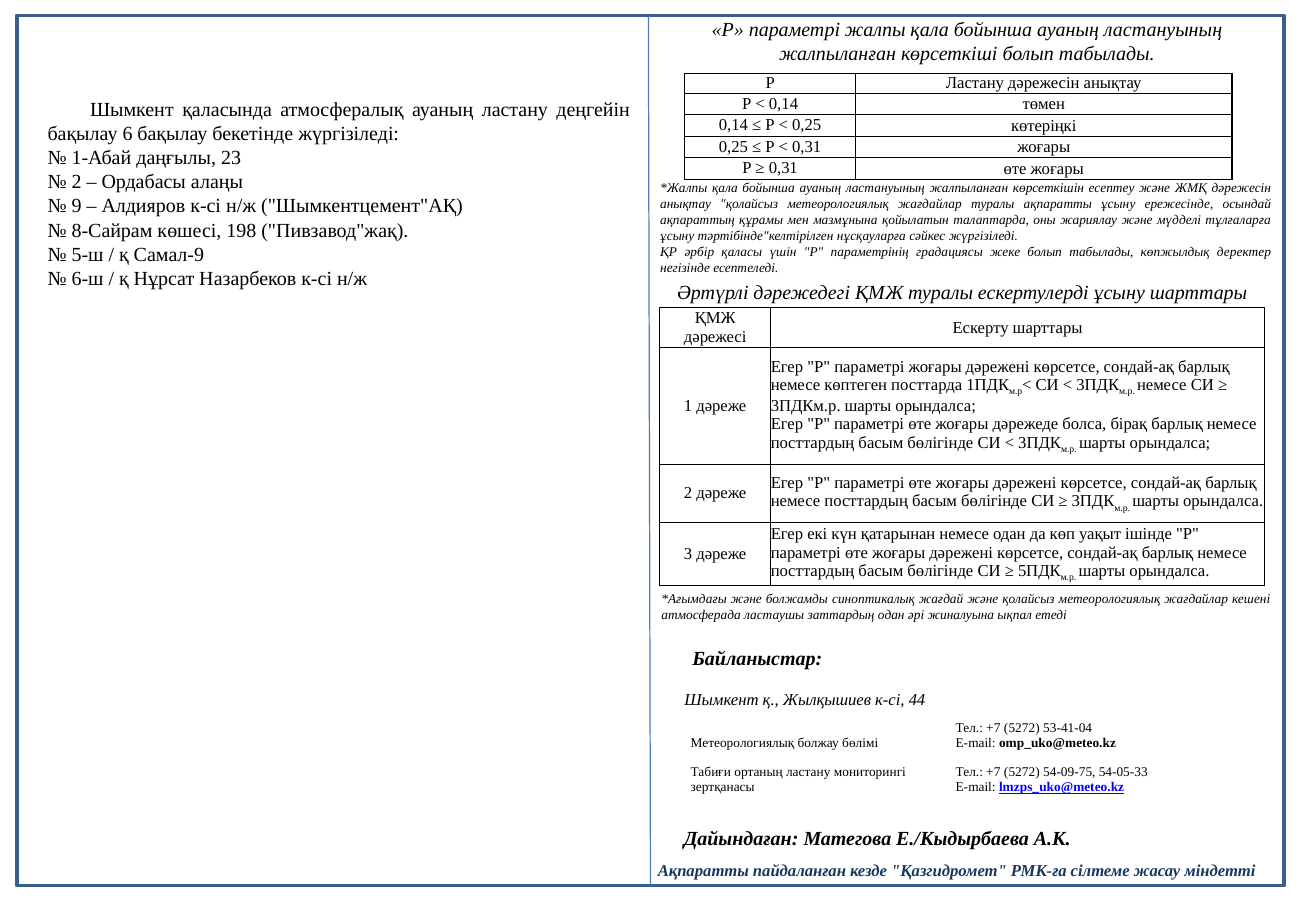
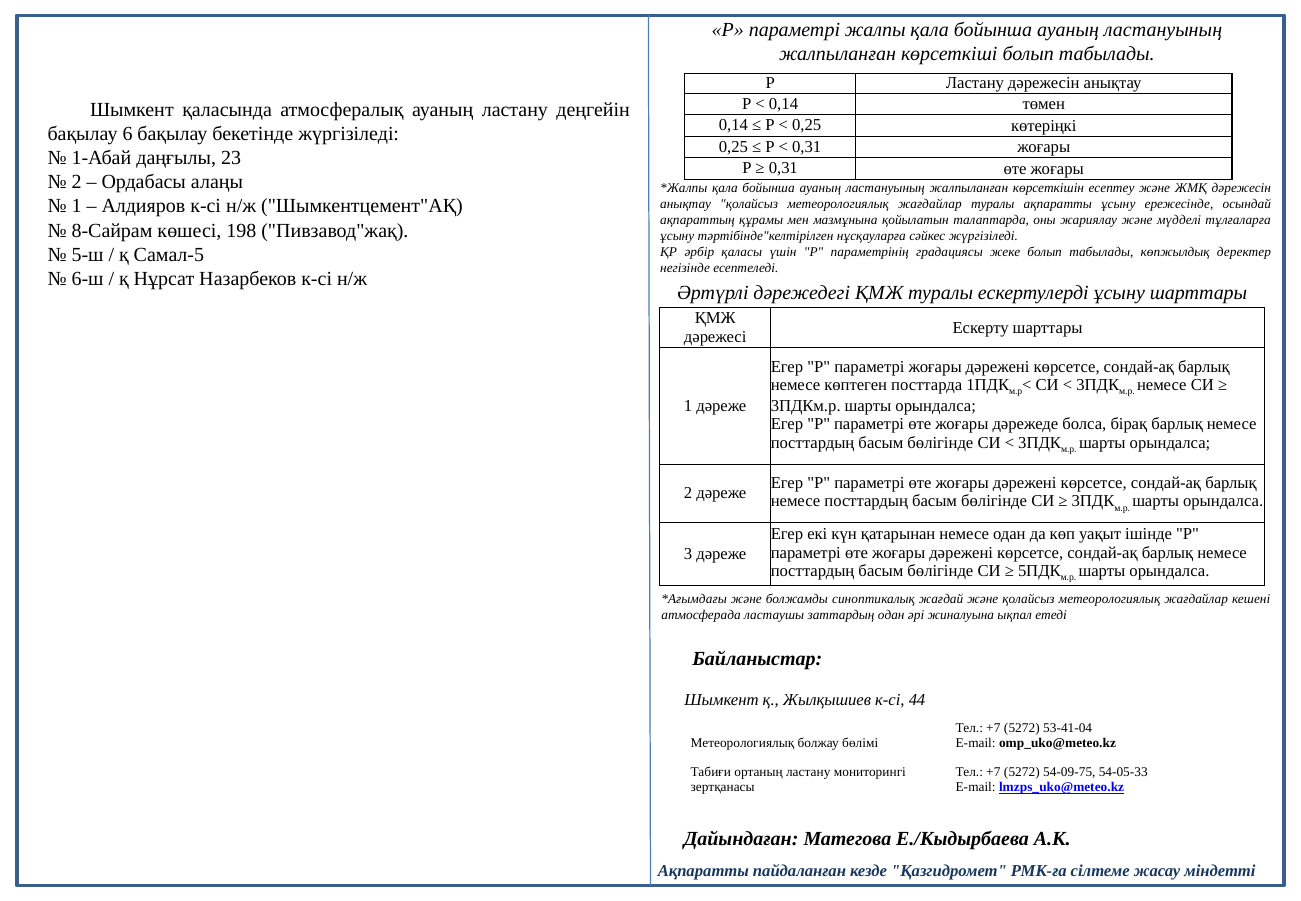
9: 9 -> 1 (77, 206)
Самал-9: Самал-9 -> Самал-5 (169, 254)
